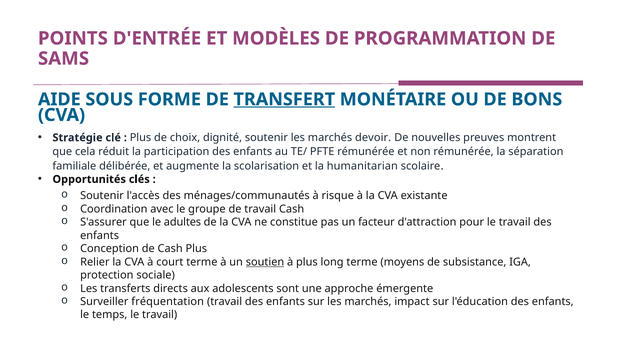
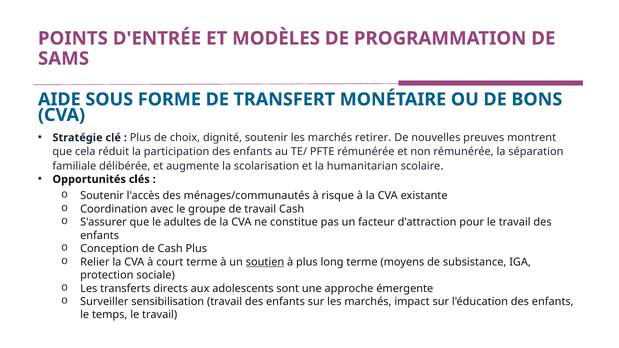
TRANSFERT underline: present -> none (284, 99)
devoir: devoir -> retirer (373, 138)
fréquentation: fréquentation -> sensibilisation (168, 302)
